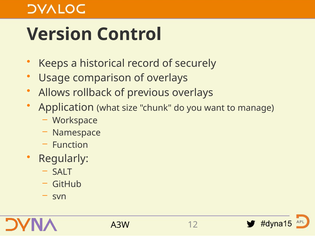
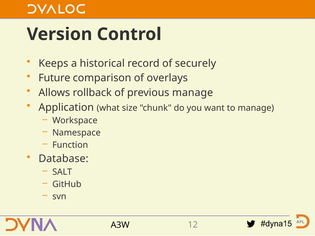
Usage: Usage -> Future (54, 78)
previous overlays: overlays -> manage (193, 93)
Regularly: Regularly -> Database (64, 159)
